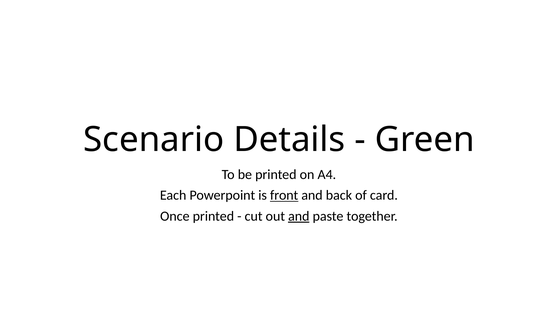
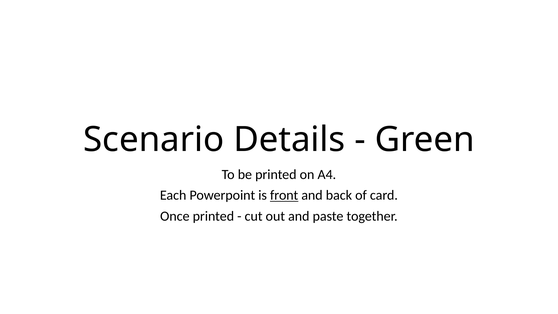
and underline: present -> none (299, 216)
